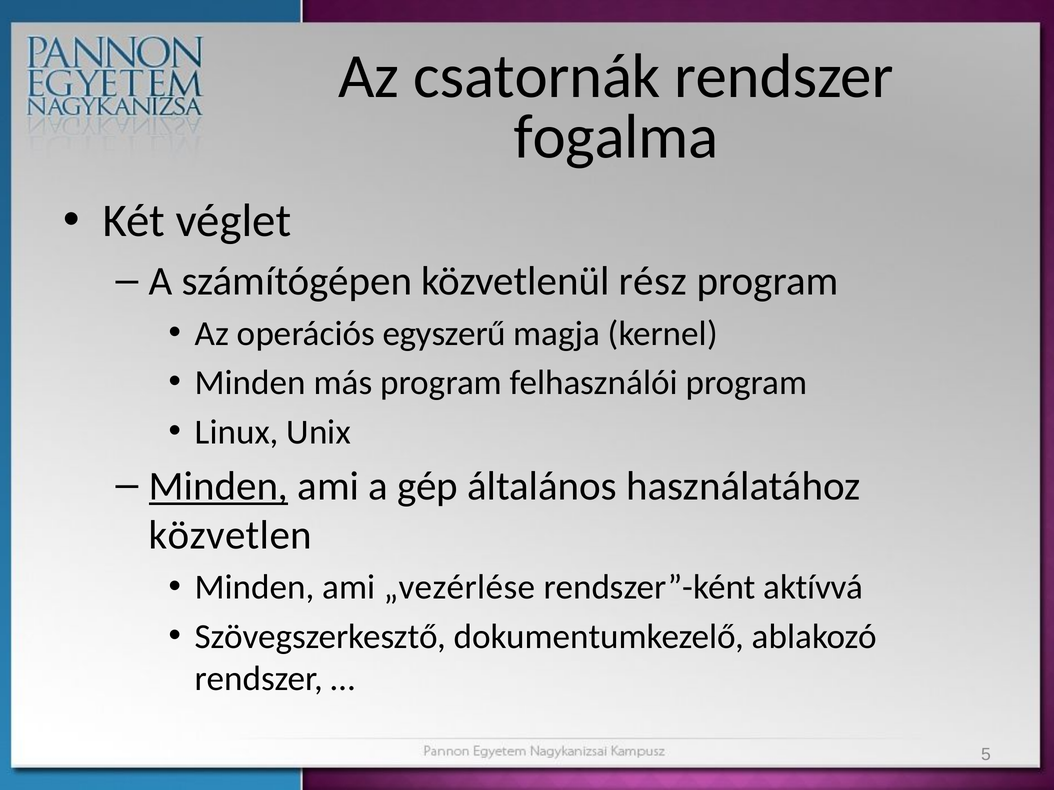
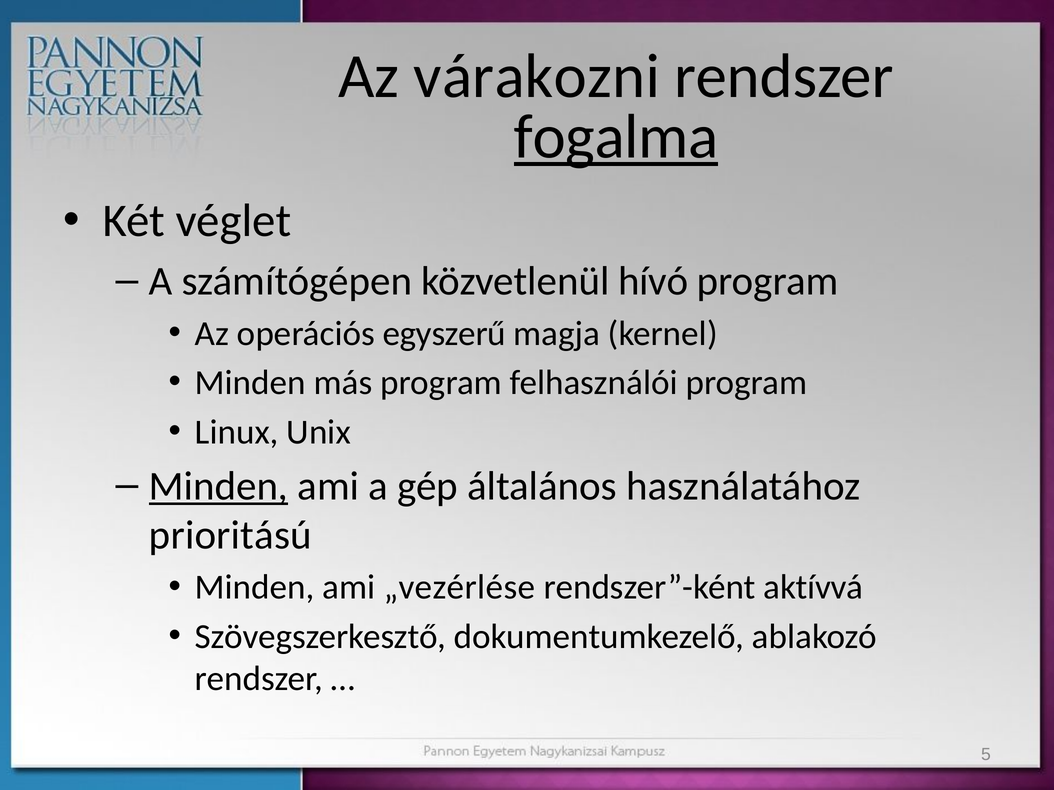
csatornák: csatornák -> várakozni (537, 77)
fogalma underline: none -> present (616, 137)
rész: rész -> hívó (653, 282)
közvetlen: közvetlen -> prioritású (230, 536)
